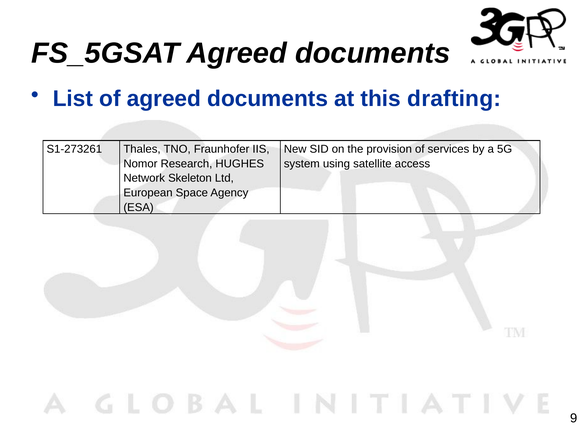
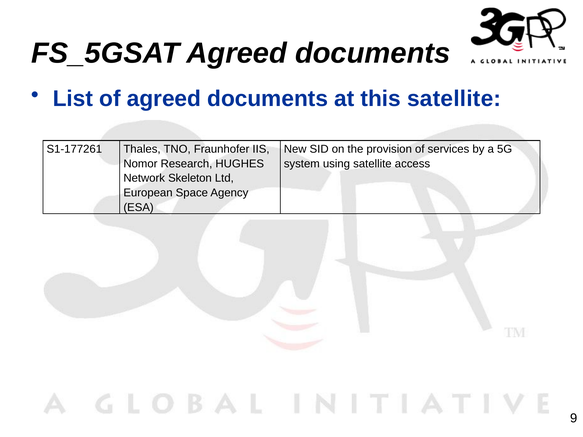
this drafting: drafting -> satellite (454, 99)
S1-273261: S1-273261 -> S1-177261 (74, 149)
